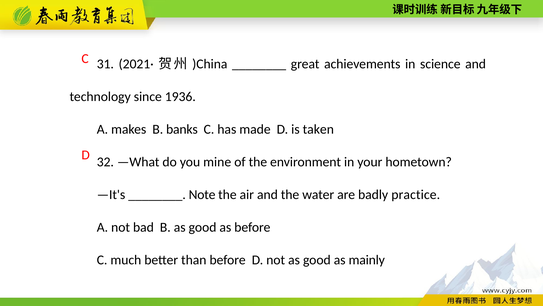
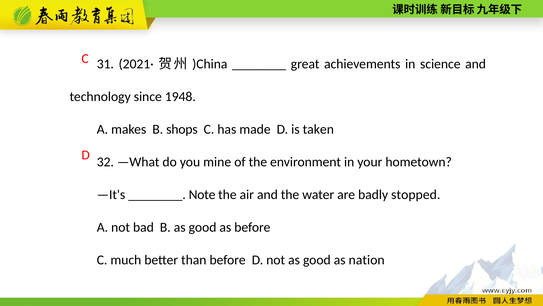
1936: 1936 -> 1948 (180, 97)
banks: banks -> shops (182, 129)
practice: practice -> stopped (416, 194)
mainly: mainly -> nation (367, 259)
